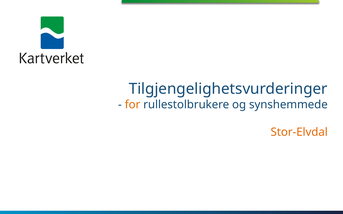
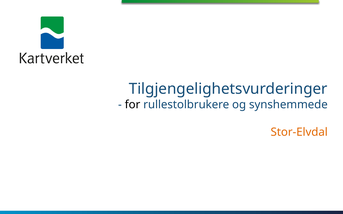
for colour: orange -> black (133, 105)
